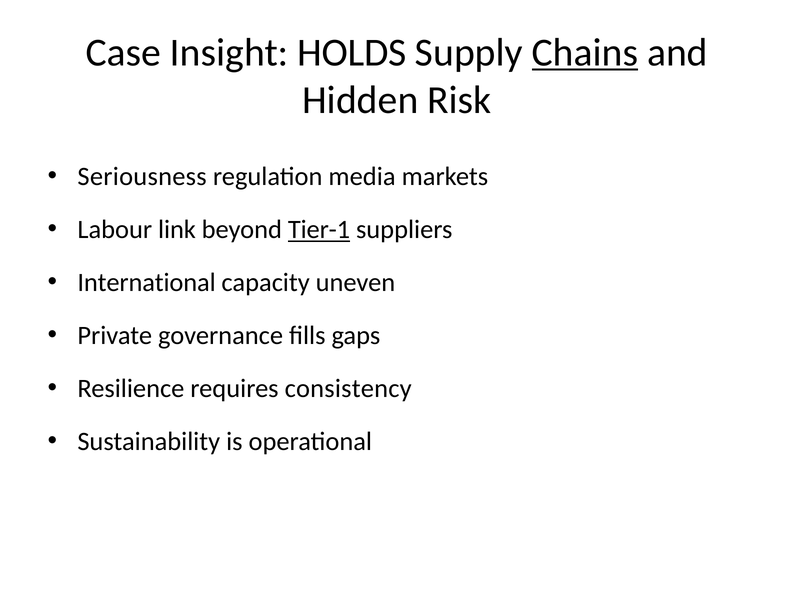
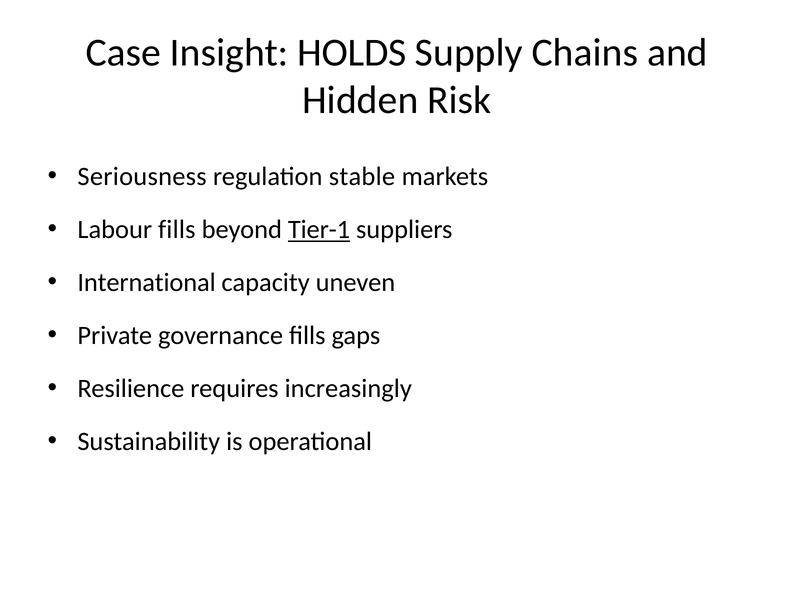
Chains underline: present -> none (585, 52)
media: media -> stable (362, 177)
Labour link: link -> fills (177, 229)
consistency: consistency -> increasingly (348, 388)
